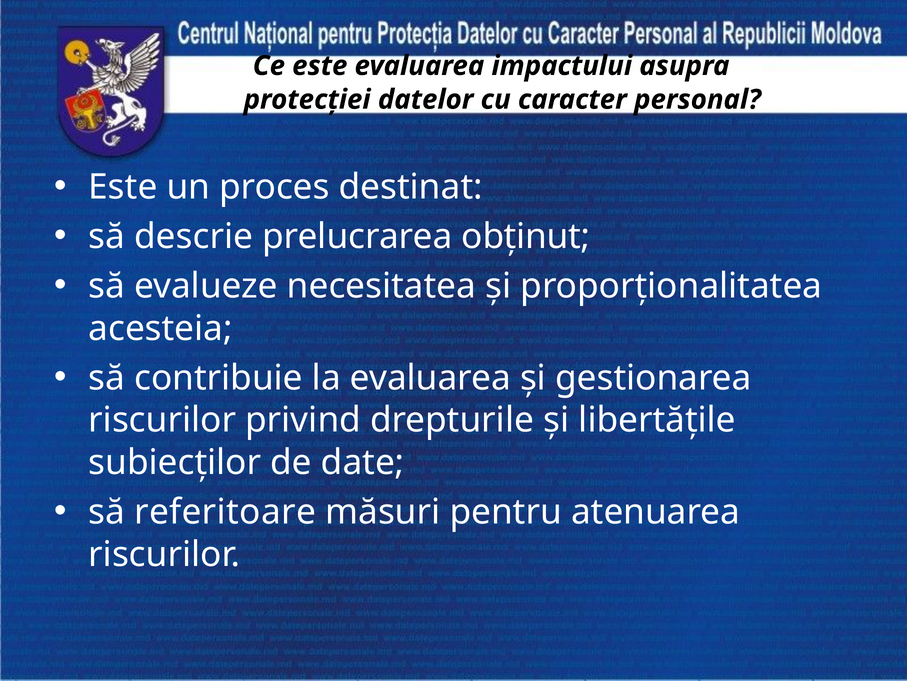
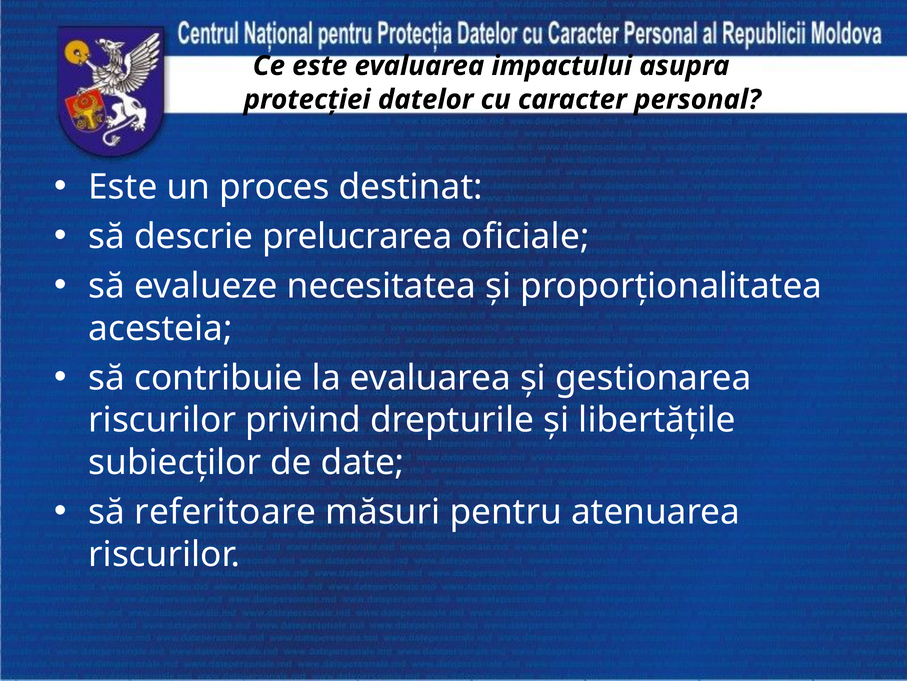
obținut: obținut -> oficiale (526, 236)
